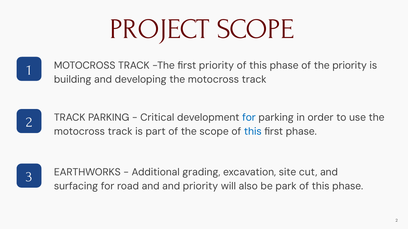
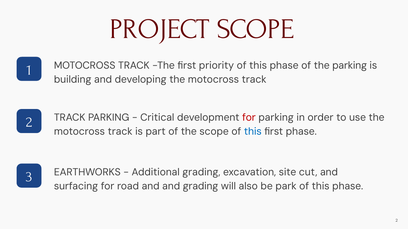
the priority: priority -> parking (350, 66)
for colour: blue -> red (249, 118)
and priority: priority -> grading (200, 187)
